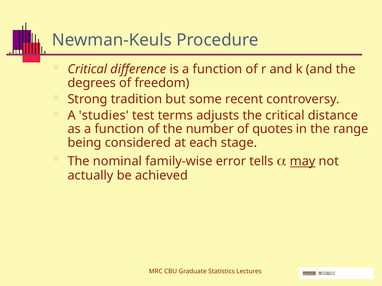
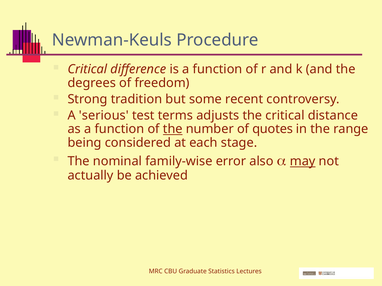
studies: studies -> serious (104, 116)
the underline: none -> present (173, 129)
tells: tells -> also (261, 162)
